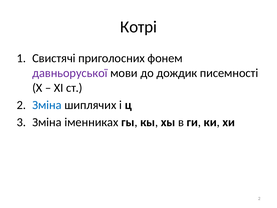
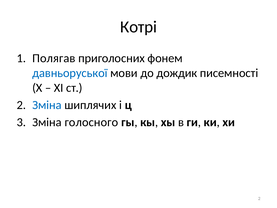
Свистячі: Свистячі -> Полягав (54, 58)
давньоруської colour: purple -> blue (70, 73)
іменниках: іменниках -> голосного (91, 122)
